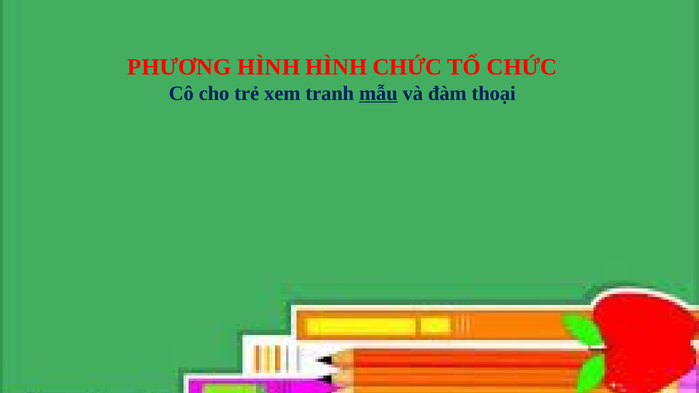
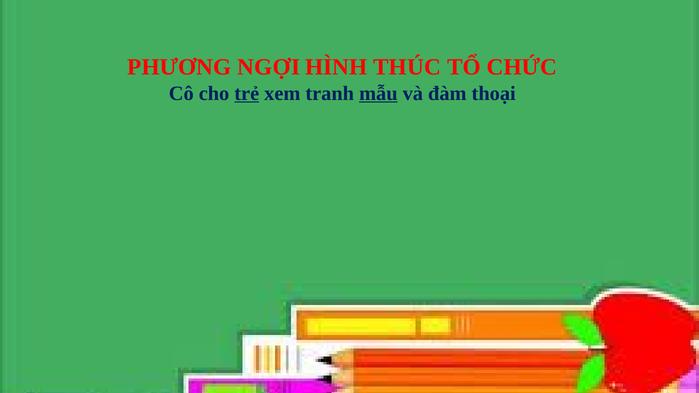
PHƯƠNG HÌNH: HÌNH -> NGỢI (269, 67)
HÌNH CHỨC: CHỨC -> THÚC (407, 67)
trẻ underline: none -> present (247, 93)
